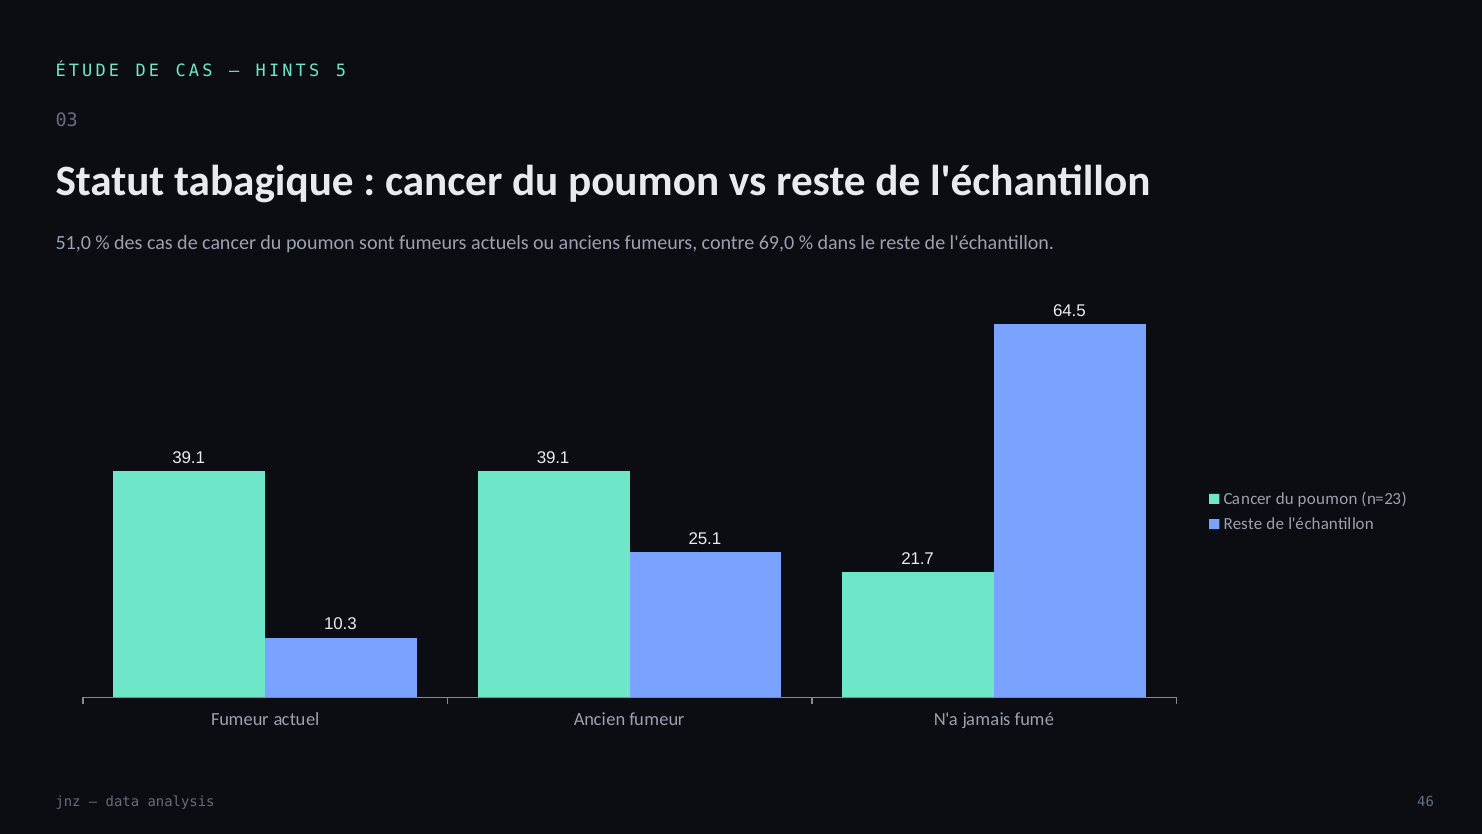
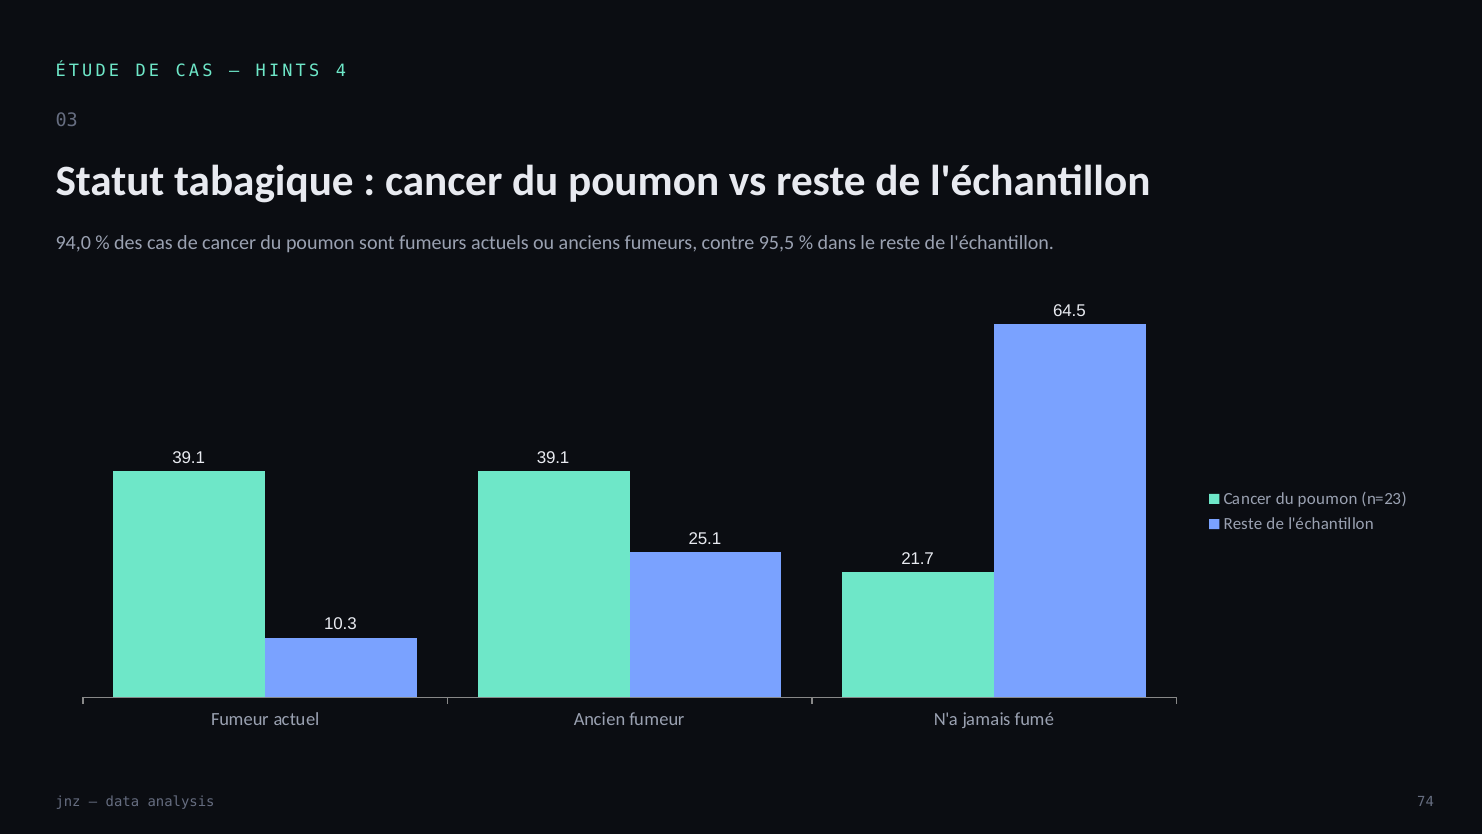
5: 5 -> 4 (341, 71)
51,0: 51,0 -> 94,0 (73, 243)
69,0: 69,0 -> 95,5 (777, 243)
46: 46 -> 74 (1426, 801)
